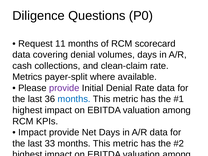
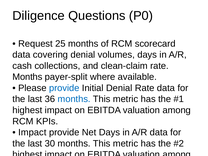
11: 11 -> 25 (60, 44)
Metrics: Metrics -> Months (27, 77)
provide colour: purple -> blue (64, 88)
33: 33 -> 30 (50, 143)
